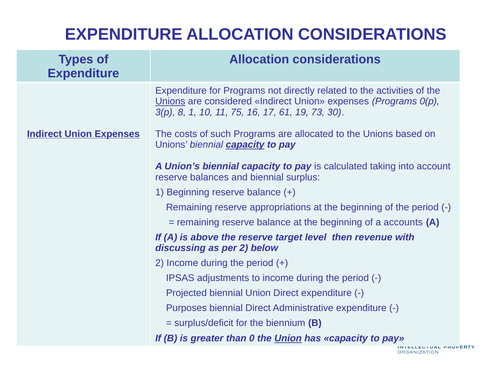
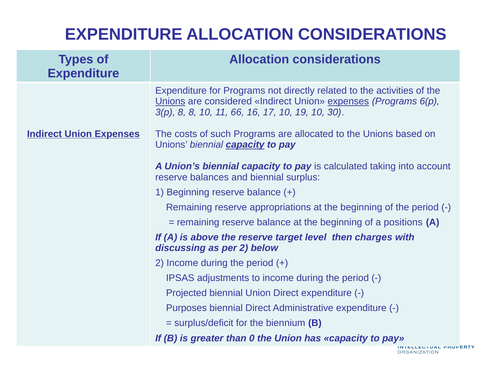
expenses underline: none -> present (348, 101)
0(p: 0(p -> 6(p (430, 101)
8 1: 1 -> 8 (193, 112)
75: 75 -> 66 (237, 112)
17 61: 61 -> 10 (286, 112)
19 73: 73 -> 10 (318, 112)
accounts: accounts -> positions (403, 222)
revenue: revenue -> charges (374, 237)
Union underline: present -> none (288, 338)
